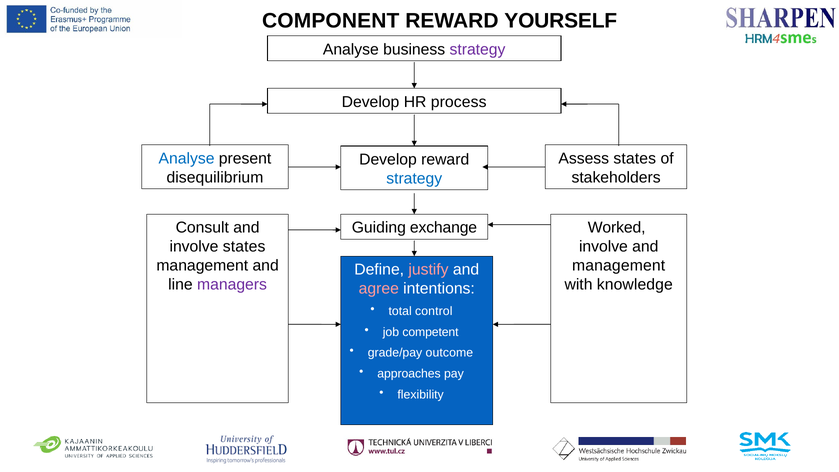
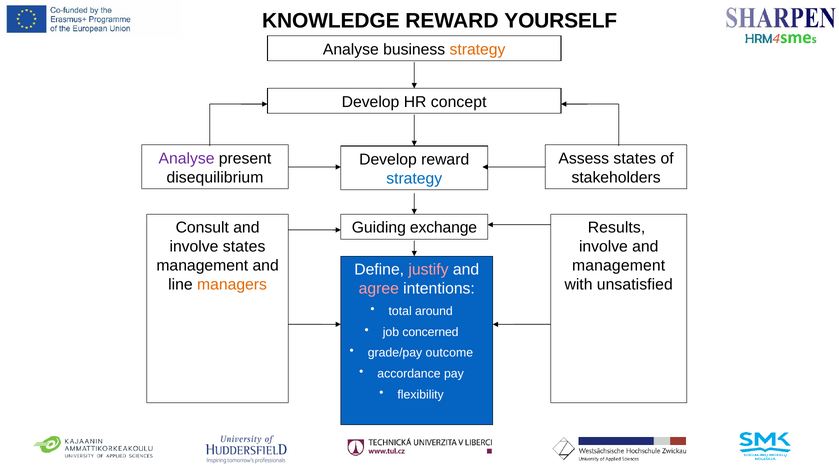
COMPONENT: COMPONENT -> KNOWLEDGE (331, 21)
strategy colour: purple -> orange (477, 49)
process: process -> concept (459, 102)
Analyse colour: blue -> purple (187, 158)
Worked: Worked -> Results (617, 228)
managers colour: purple -> orange (232, 284)
knowledge: knowledge -> unsatisfied (635, 284)
control: control -> around (434, 311)
competent: competent -> concerned (430, 332)
approaches: approaches -> accordance (409, 374)
